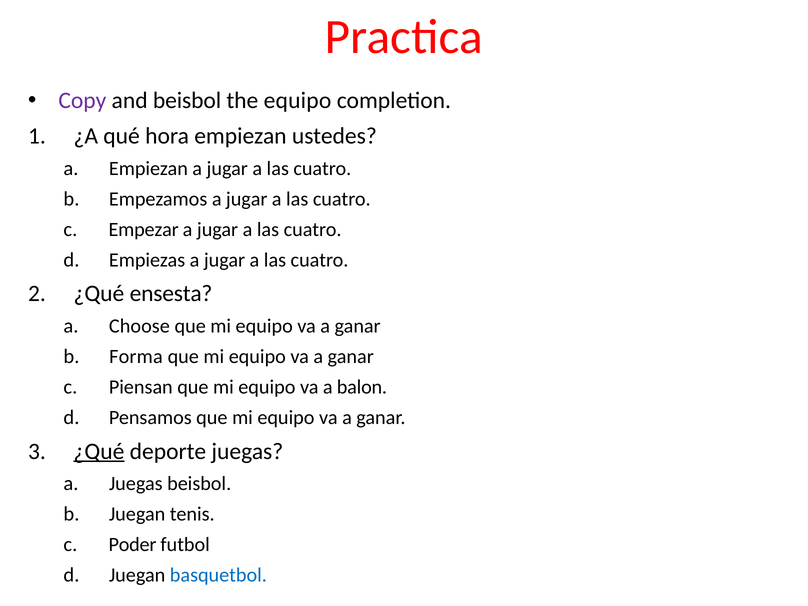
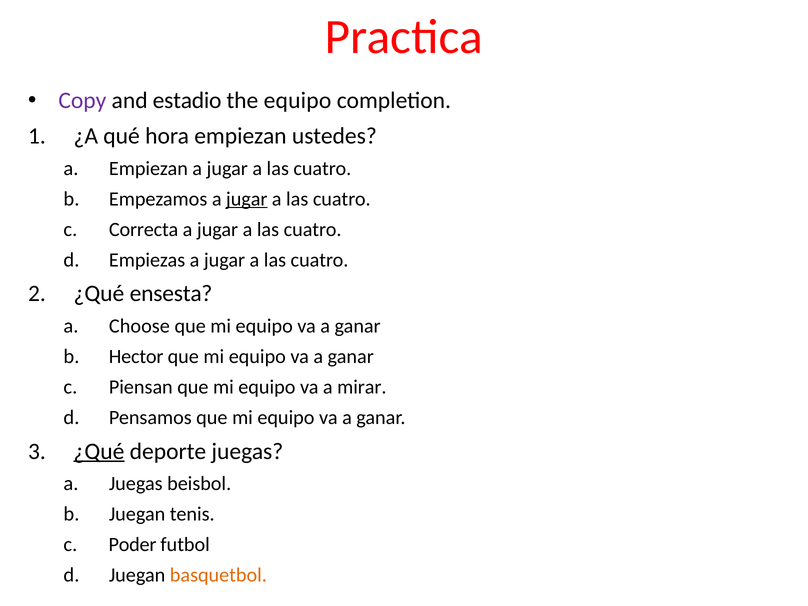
and beisbol: beisbol -> estadio (187, 101)
jugar underline: none -> present (247, 199)
Empezar: Empezar -> Correcta (144, 229)
Forma: Forma -> Hector (136, 357)
balon: balon -> mirar (362, 387)
basquetbol colour: blue -> orange (218, 575)
